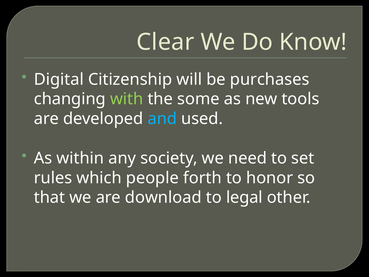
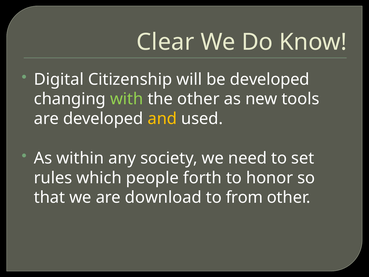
be purchases: purchases -> developed (270, 79)
the some: some -> other (198, 99)
and colour: light blue -> yellow (162, 119)
legal: legal -> from (244, 197)
